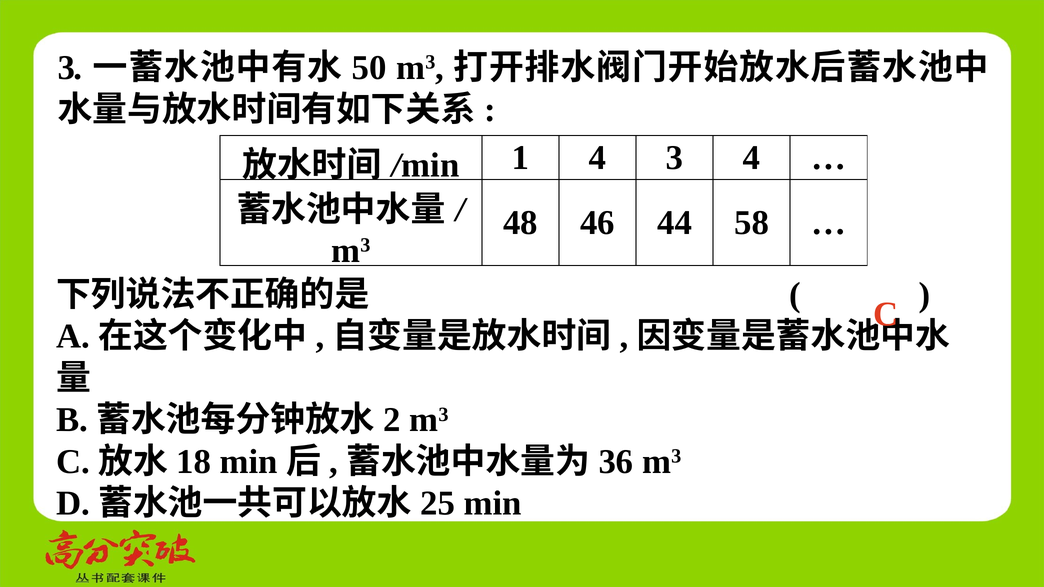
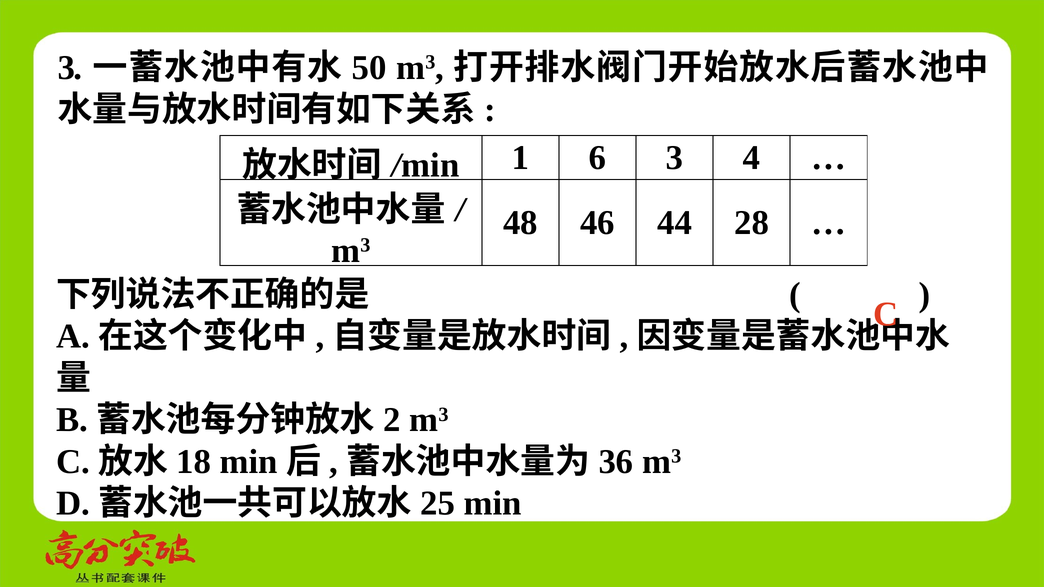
1 4: 4 -> 6 (598, 158)
58: 58 -> 28 (752, 223)
